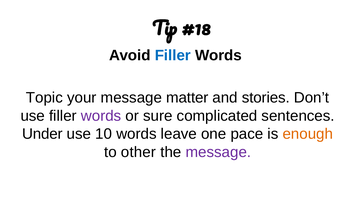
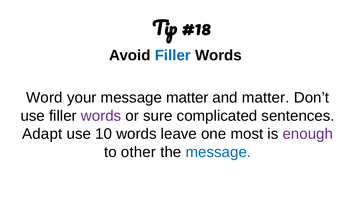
Topic: Topic -> Word (44, 98)
and stories: stories -> matter (266, 98)
Under: Under -> Adapt (42, 134)
pace: pace -> most (247, 134)
enough colour: orange -> purple (308, 134)
message colour: purple -> blue (218, 152)
